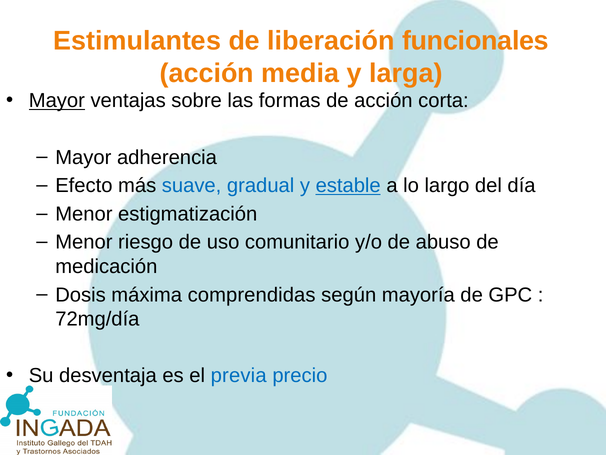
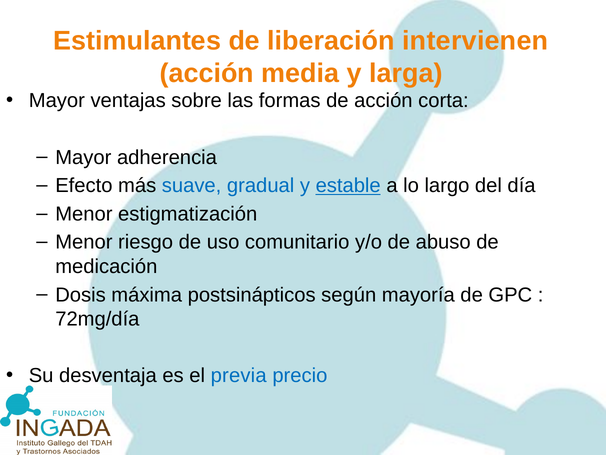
funcionales: funcionales -> intervienen (475, 41)
Mayor underline: present -> none (57, 101)
comprendidas: comprendidas -> postsinápticos (252, 295)
